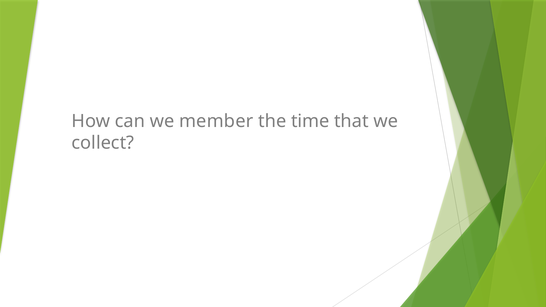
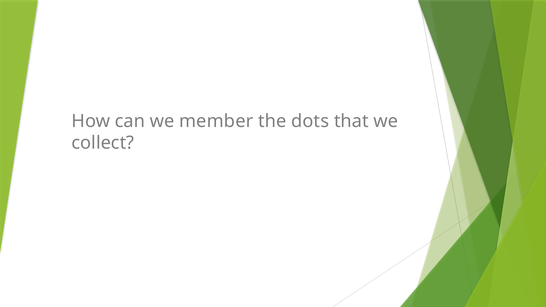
time: time -> dots (310, 121)
